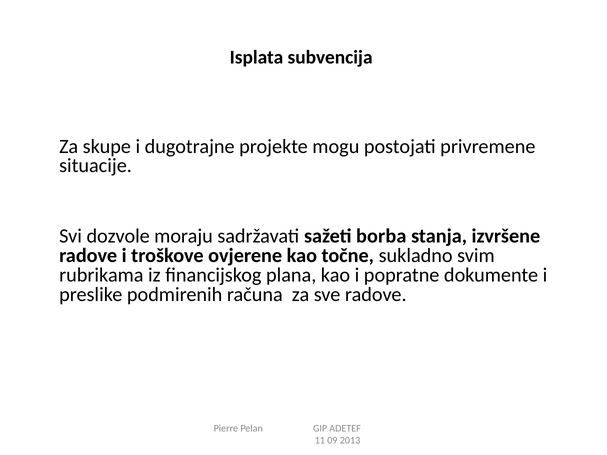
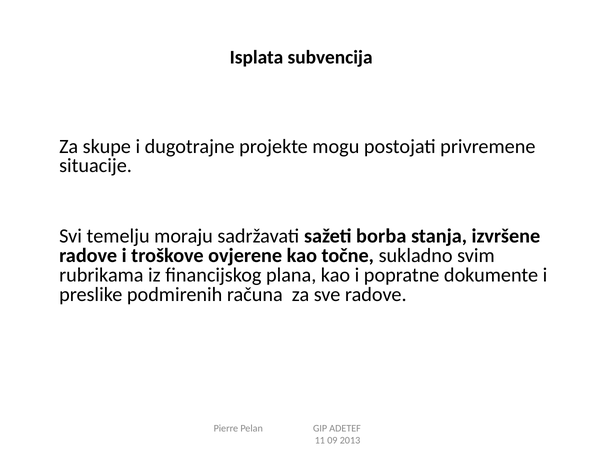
dozvole: dozvole -> temelju (118, 236)
